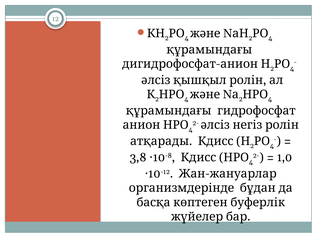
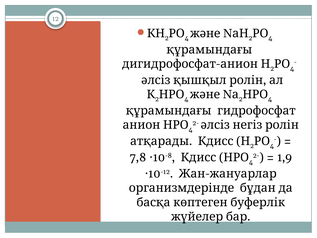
3,8: 3,8 -> 7,8 (138, 157)
1,0: 1,0 -> 1,9 (285, 157)
